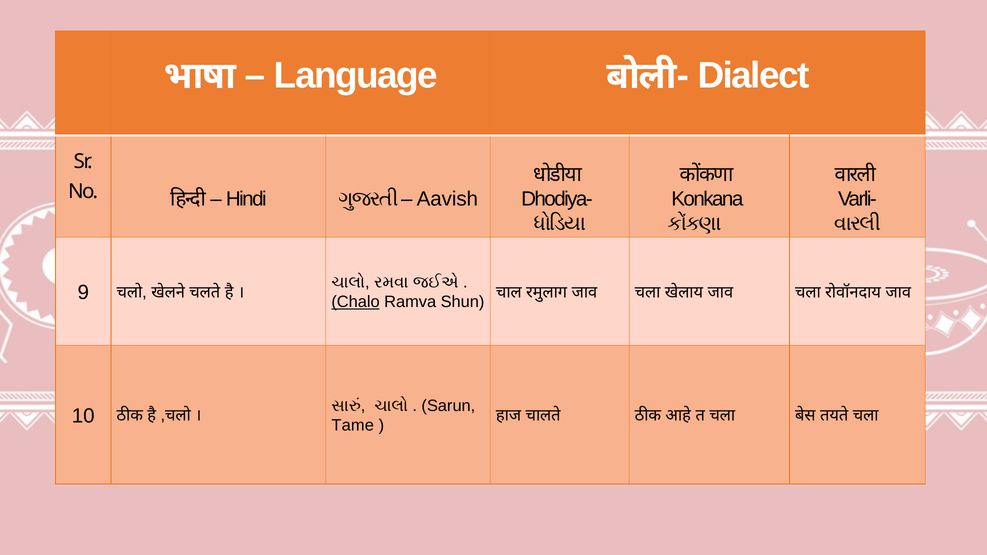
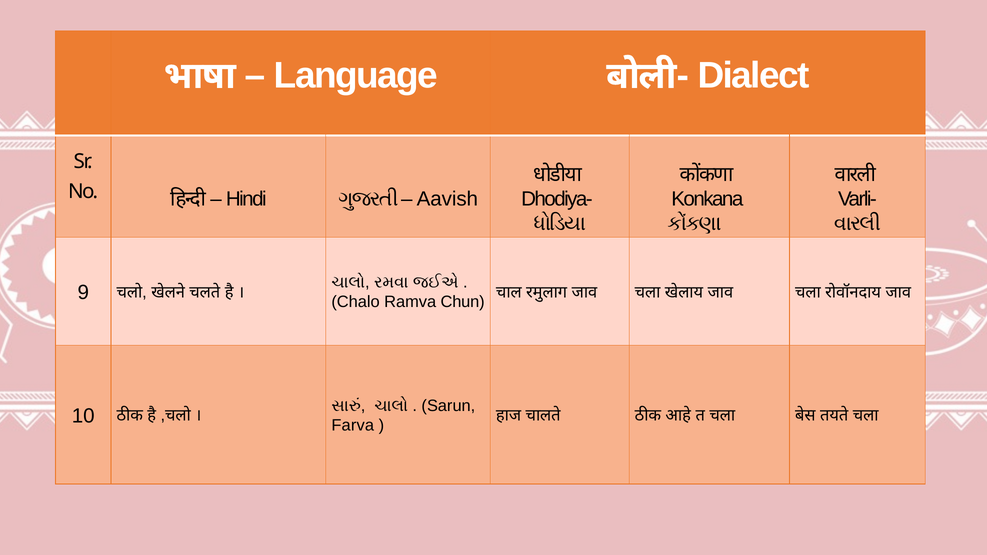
Chalo underline: present -> none (356, 302)
Shun: Shun -> Chun (463, 302)
Tame: Tame -> Farva (353, 425)
